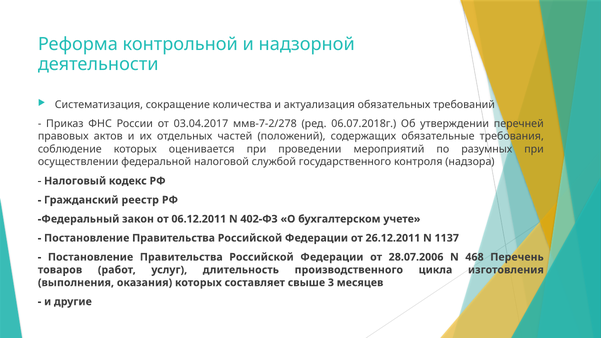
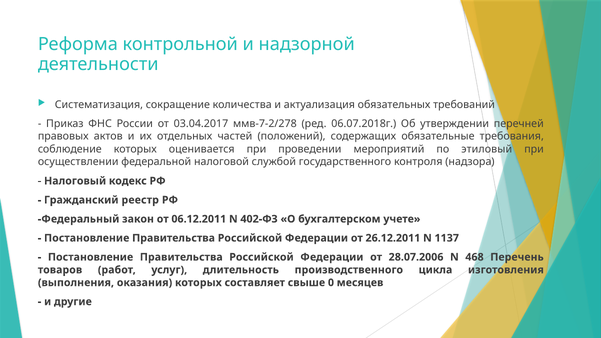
разумных: разумных -> этиловый (487, 149)
3: 3 -> 0 (331, 283)
